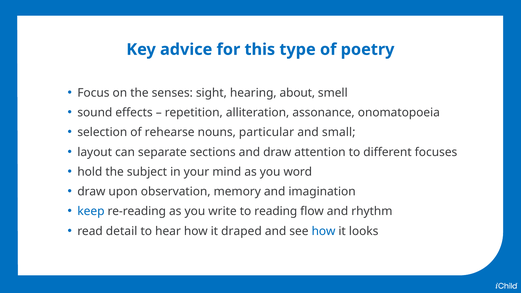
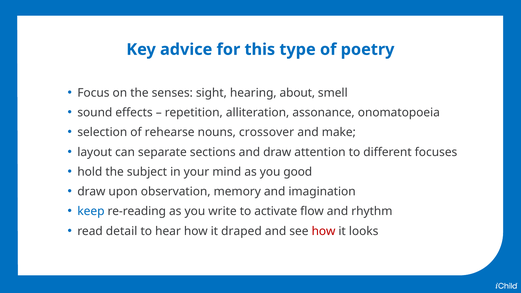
particular: particular -> crossover (267, 132)
small: small -> make (339, 132)
word: word -> good (298, 172)
reading: reading -> activate (276, 211)
how colour: blue -> red (324, 231)
